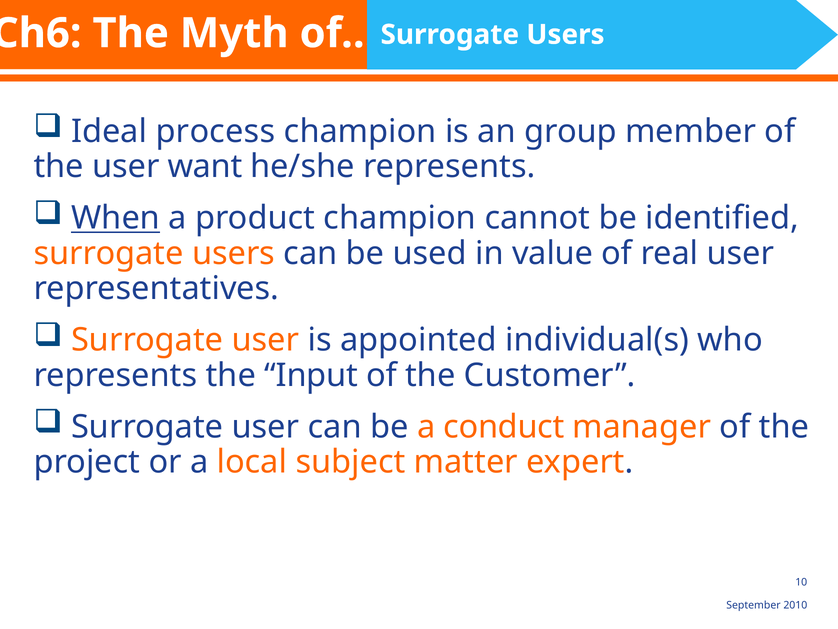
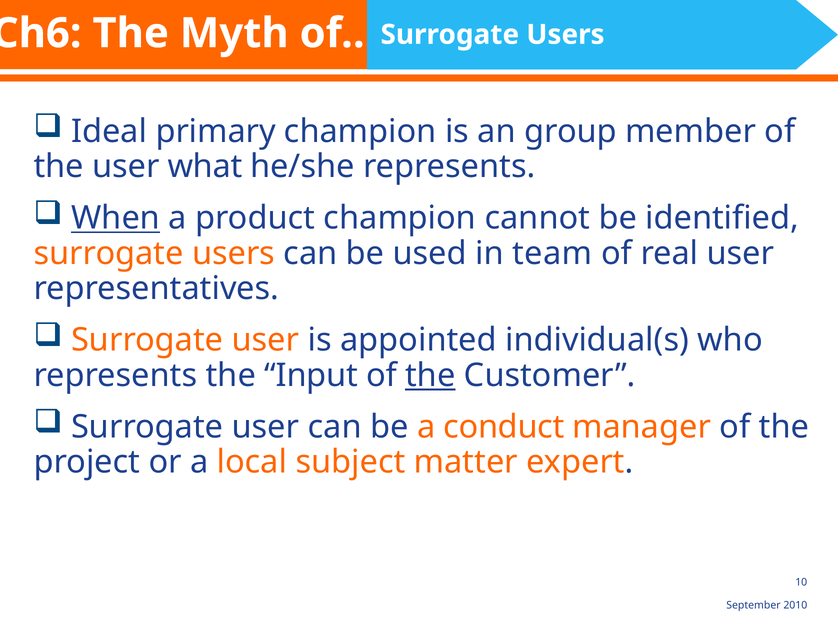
process: process -> primary (216, 131)
want: want -> what (205, 167)
value: value -> team (552, 253)
the underline: none -> present (430, 375)
